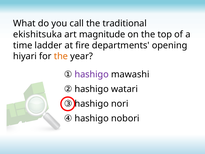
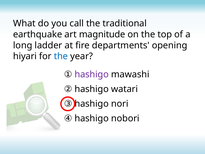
ekishitsuka: ekishitsuka -> earthquake (38, 34)
time: time -> long (23, 45)
the colour: orange -> blue (61, 56)
